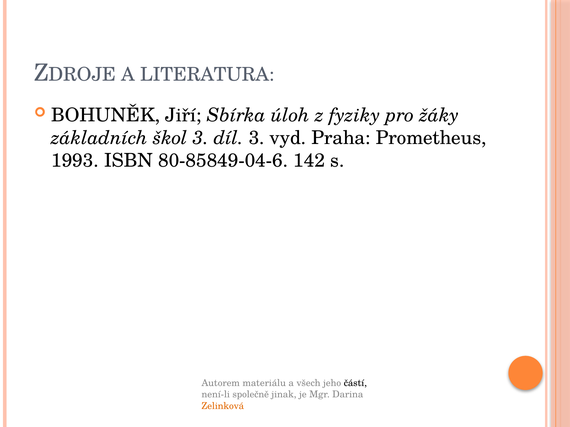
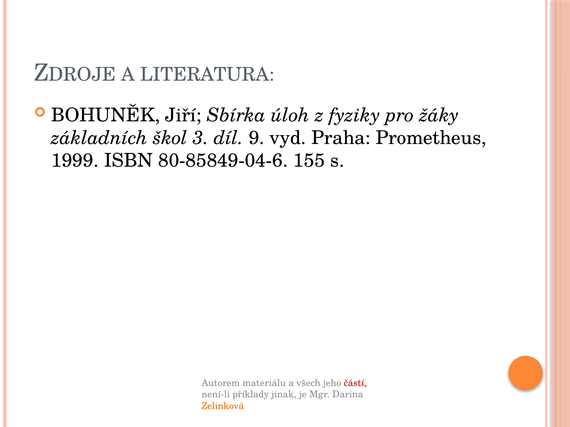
díl 3: 3 -> 9 (257, 138)
1993: 1993 -> 1999 (75, 161)
142: 142 -> 155 (309, 161)
částí colour: black -> red (355, 384)
společně: společně -> příklady (251, 395)
